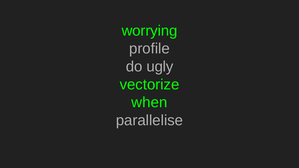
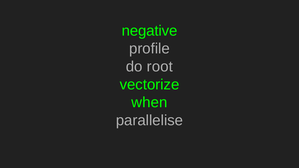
worrying: worrying -> negative (150, 31)
ugly: ugly -> root (160, 67)
